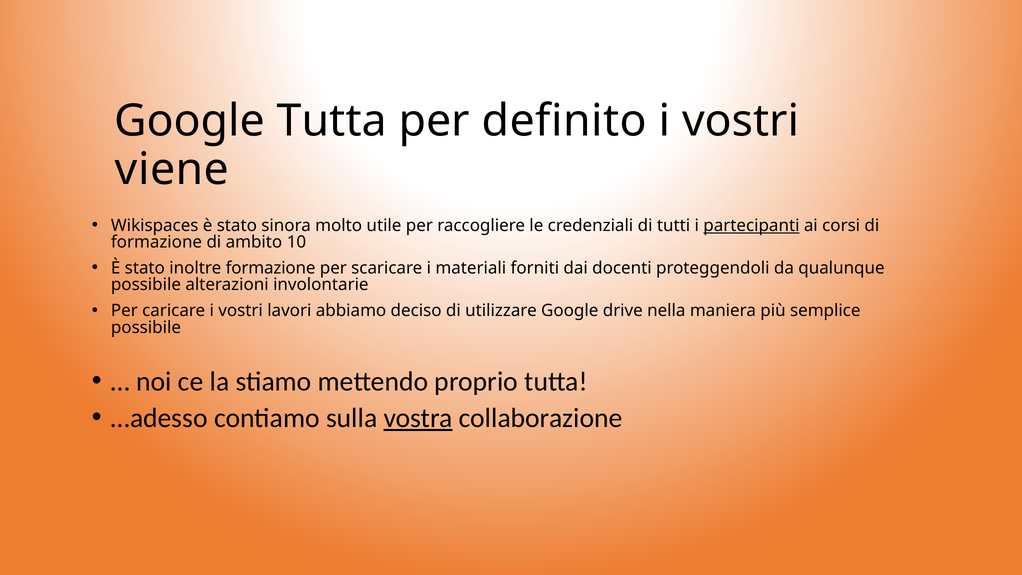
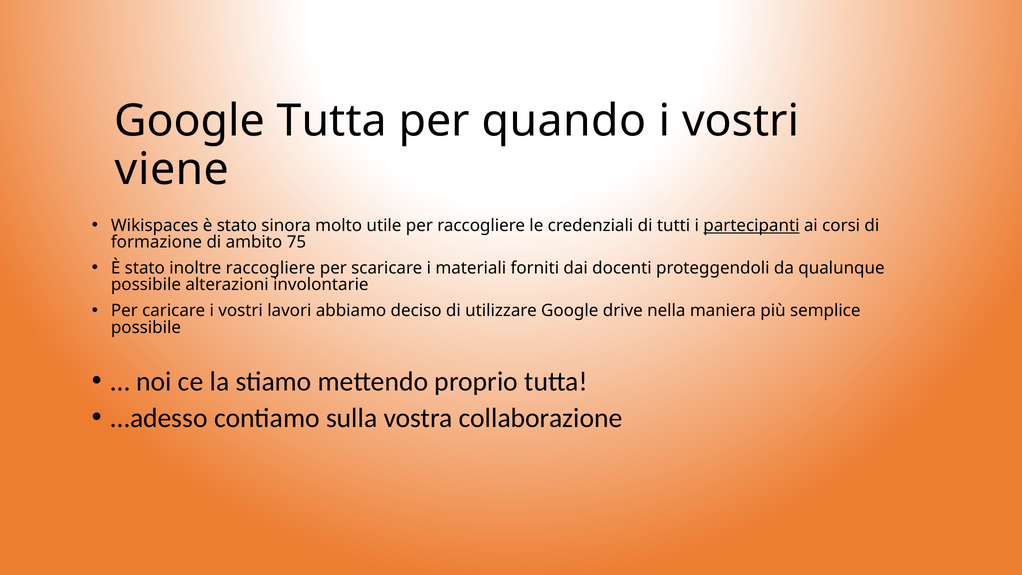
definito: definito -> quando (564, 121)
10: 10 -> 75 (296, 242)
inoltre formazione: formazione -> raccogliere (270, 268)
vostra underline: present -> none (418, 418)
